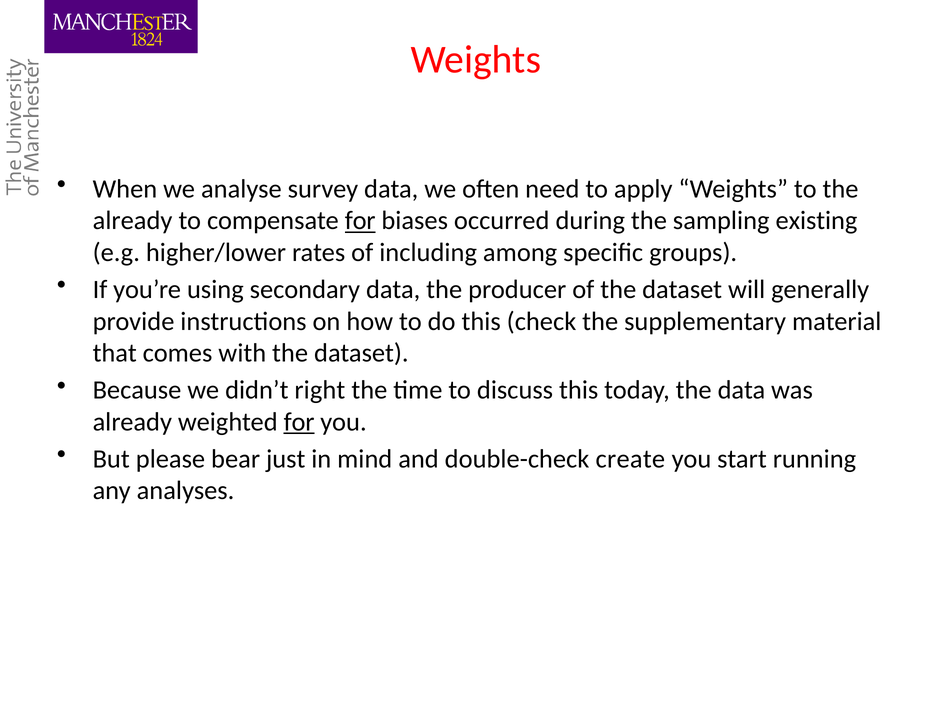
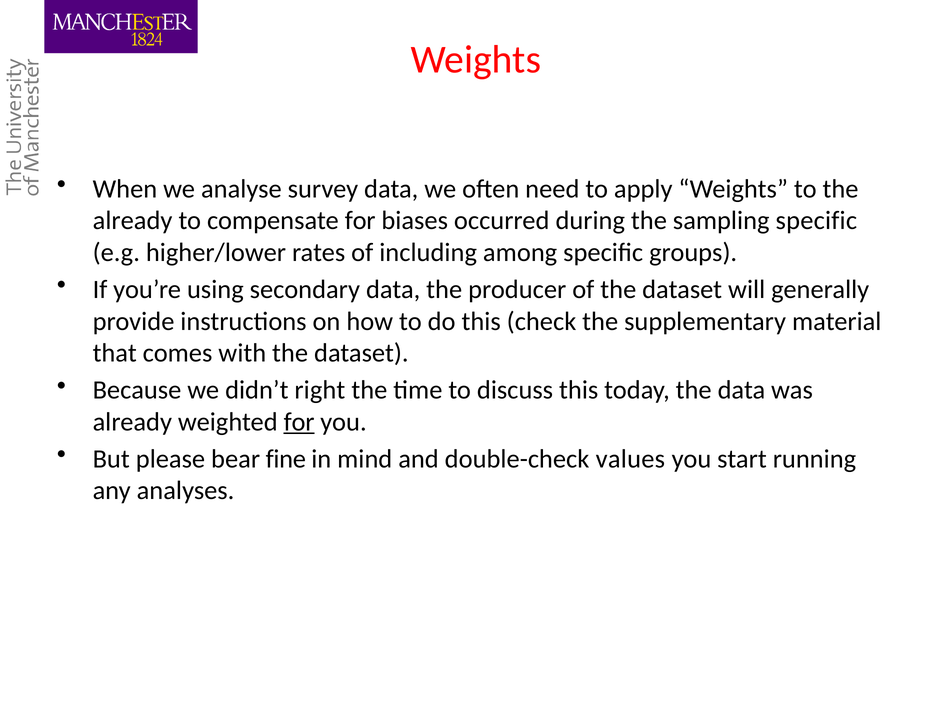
for underline: present -> none (360, 221)
sampling existing: existing -> specific (816, 221)
just: just -> fine (286, 459)
create: create -> values (630, 459)
